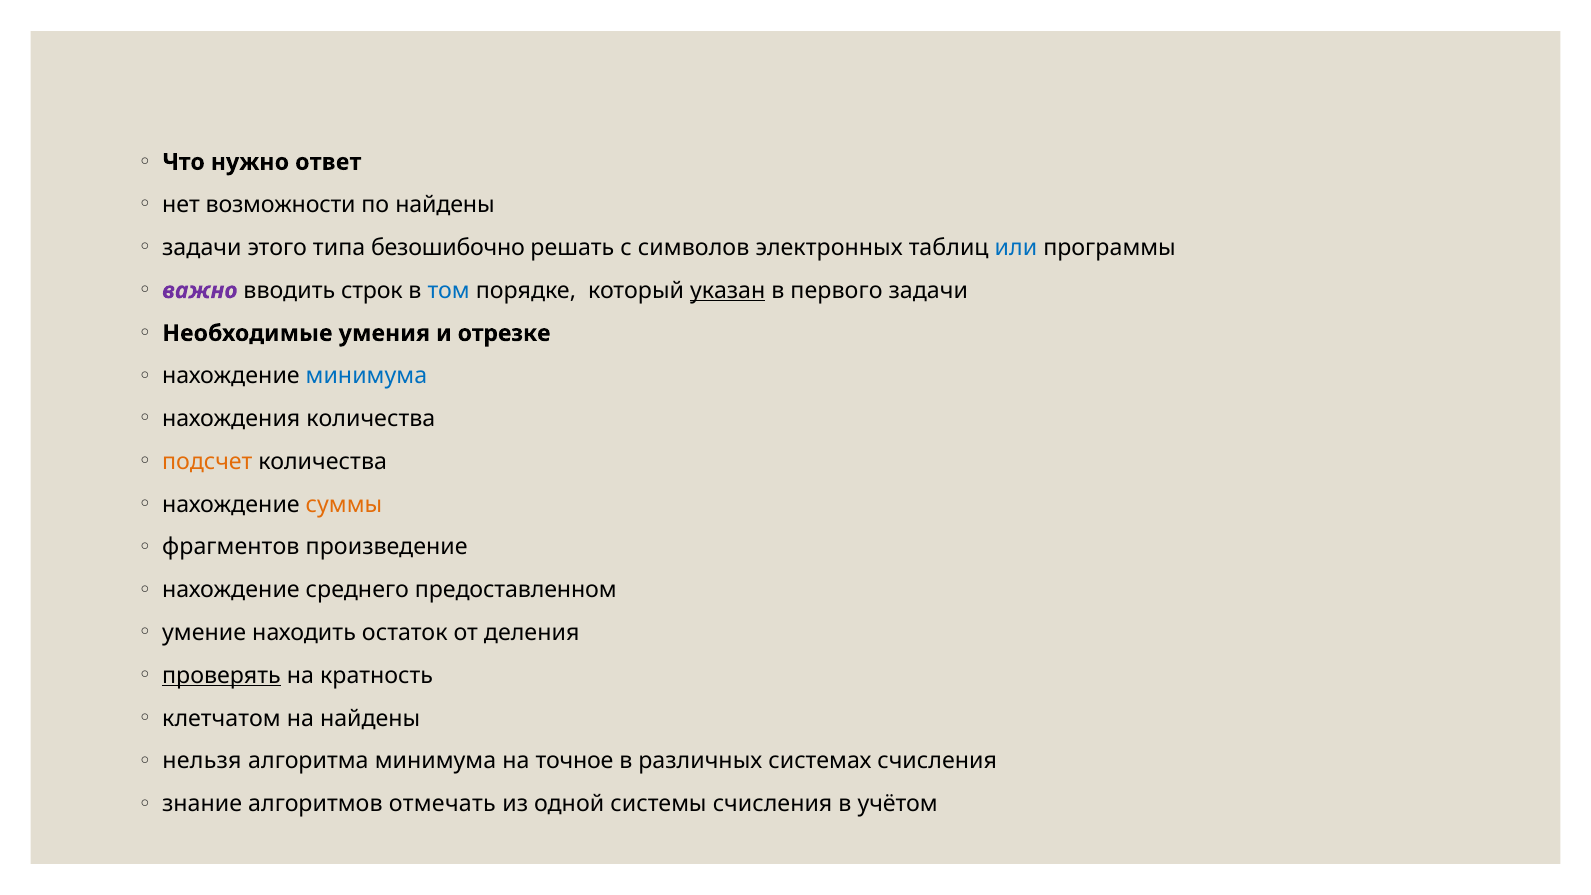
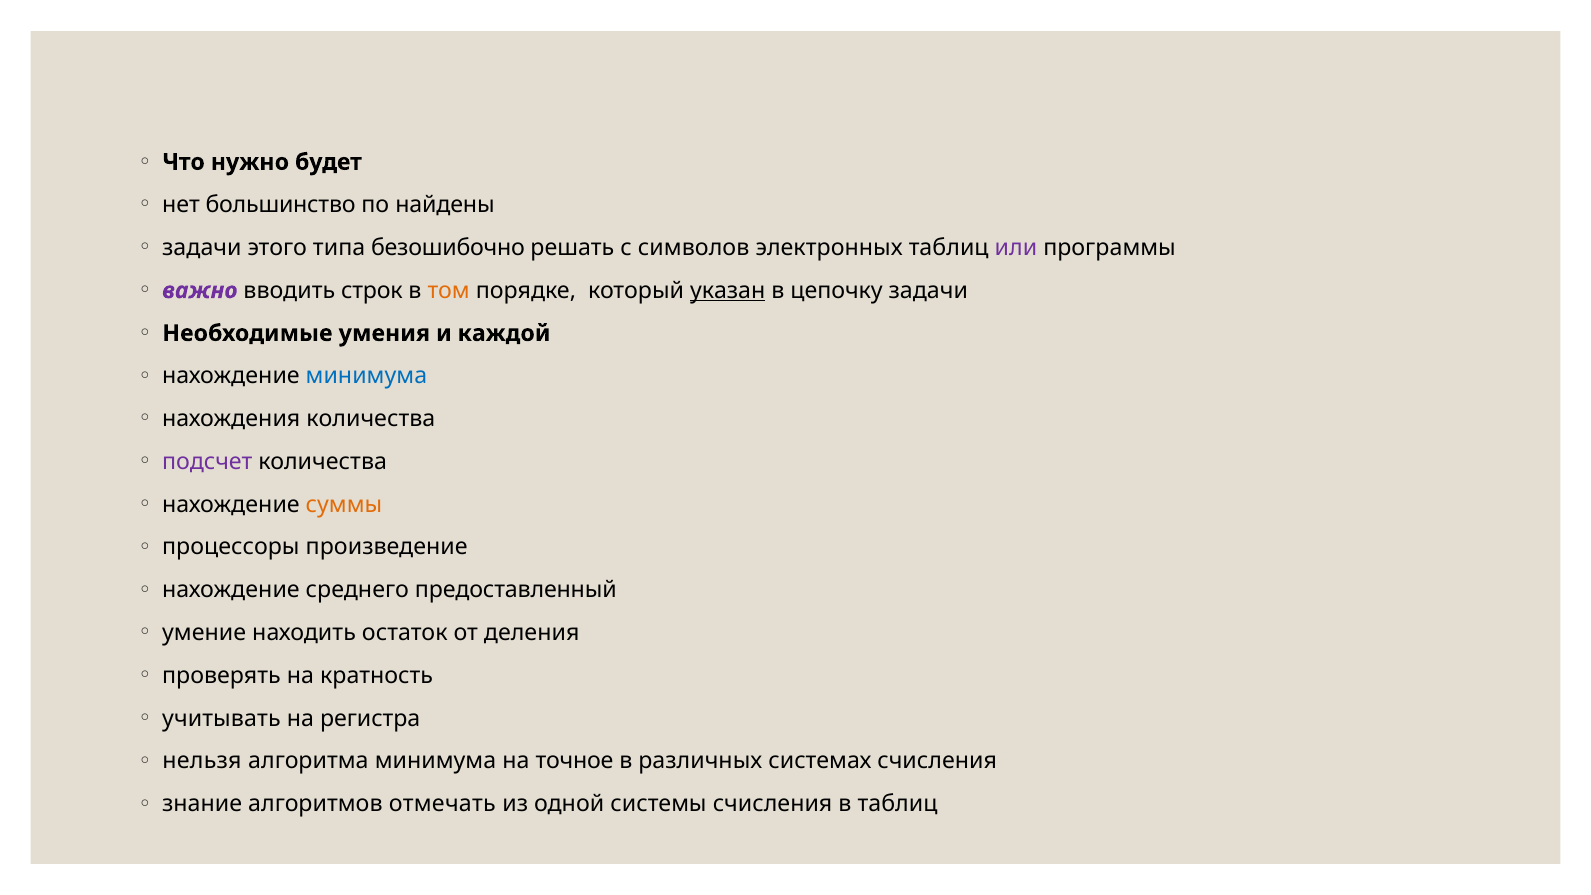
ответ: ответ -> будет (328, 162)
возможности: возможности -> большинство (281, 205)
или colour: blue -> purple (1016, 248)
том colour: blue -> orange (449, 291)
первого: первого -> цепочку (837, 291)
отрезке: отрезке -> каждой (504, 333)
подсчет colour: orange -> purple (207, 462)
фрагментов: фрагментов -> процессоры (231, 547)
предоставленном: предоставленном -> предоставленный (516, 590)
проверять underline: present -> none (221, 676)
клетчатом: клетчатом -> учитывать (221, 718)
на найдены: найдены -> регистра (370, 718)
в учётом: учётом -> таблиц (898, 804)
